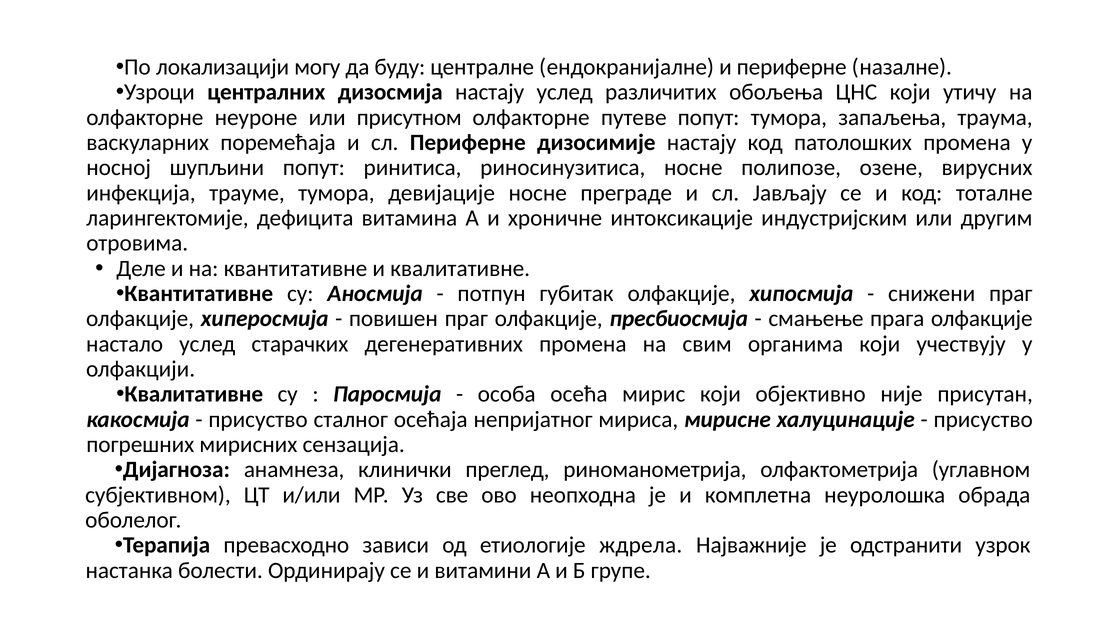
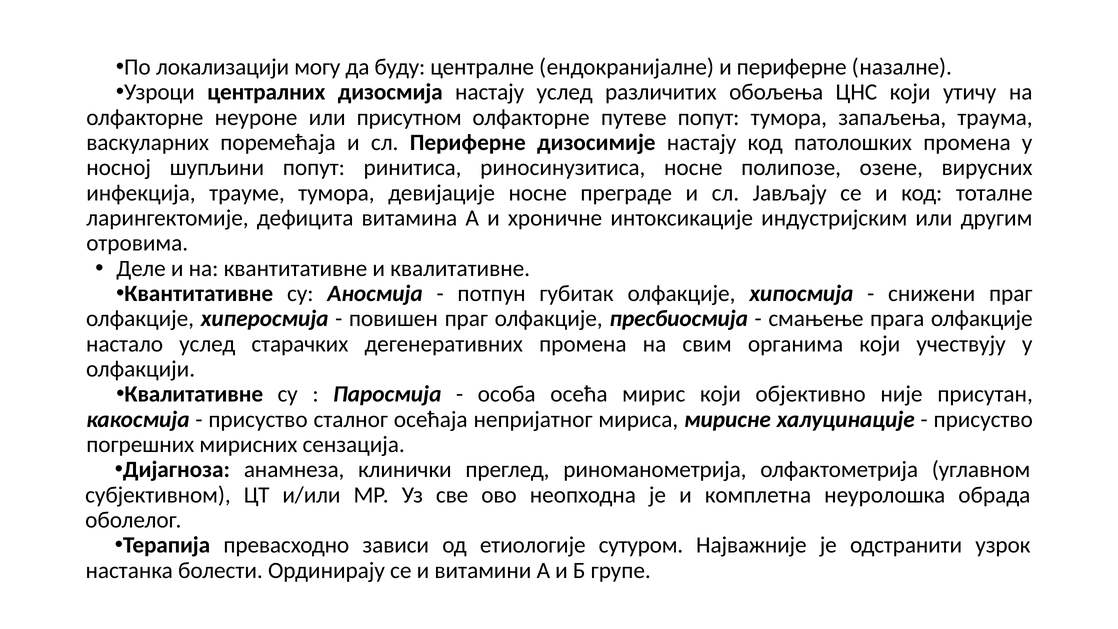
ждрела: ждрела -> сутуром (641, 545)
